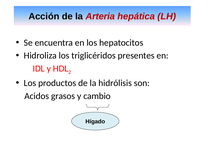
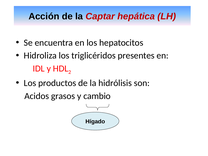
Arteria: Arteria -> Captar (100, 16)
